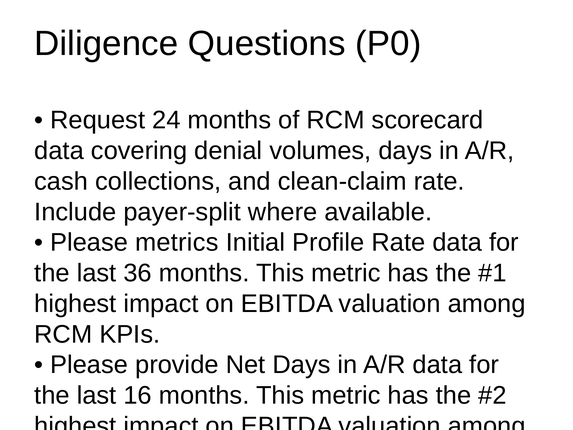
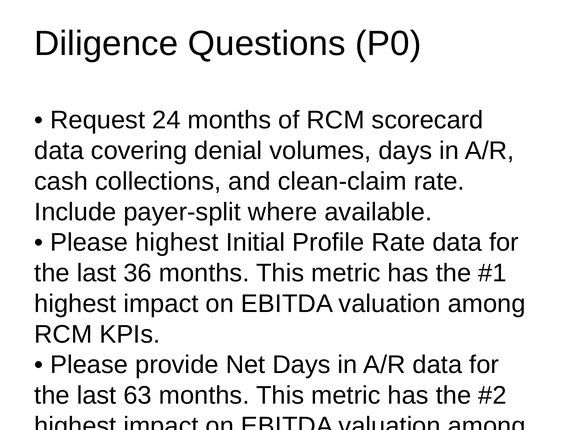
Please metrics: metrics -> highest (177, 242)
16: 16 -> 63 (138, 395)
